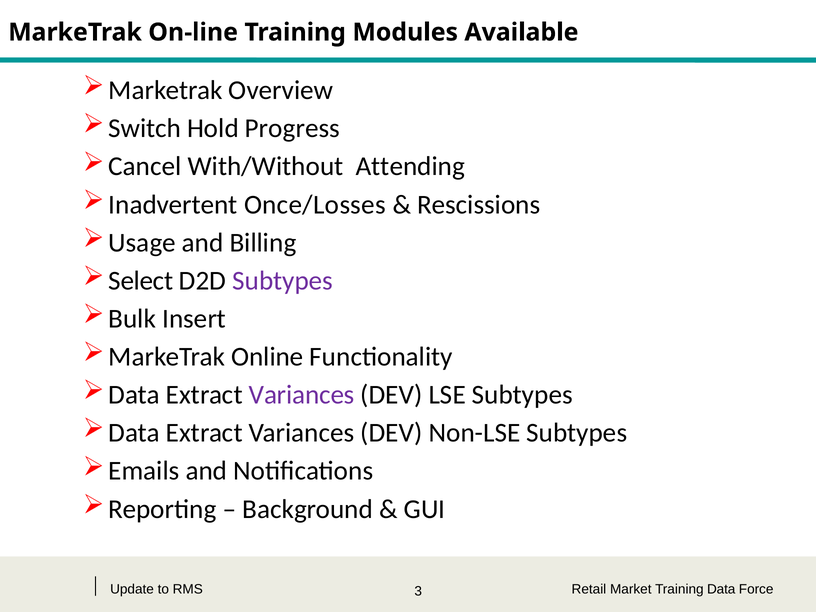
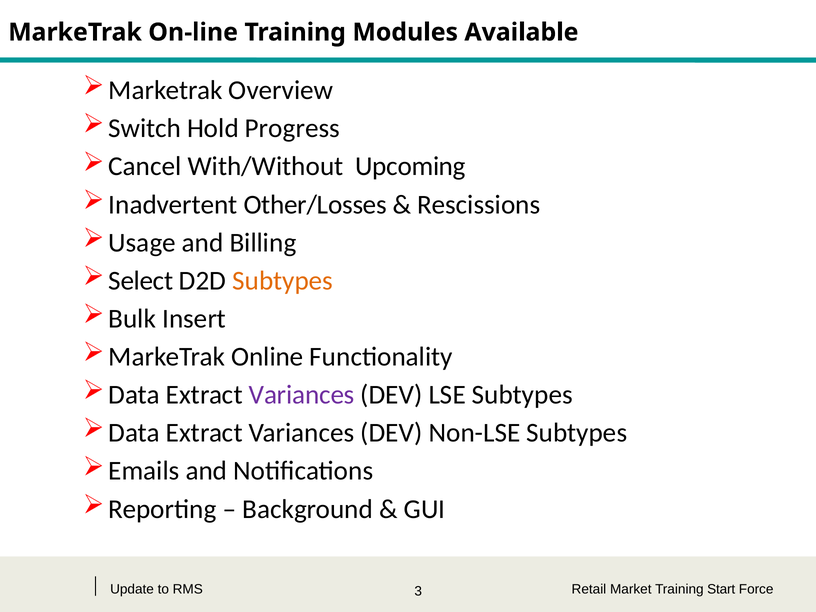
Attending: Attending -> Upcoming (410, 166)
Once/Losses: Once/Losses -> Other/Losses (315, 205)
Subtypes colour: purple -> orange (283, 281)
Training Data: Data -> Start (721, 589)
